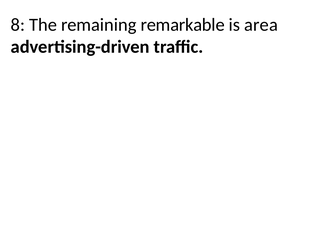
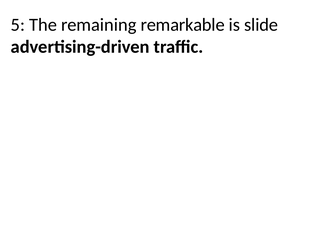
8: 8 -> 5 (18, 25)
area: area -> slide (261, 25)
